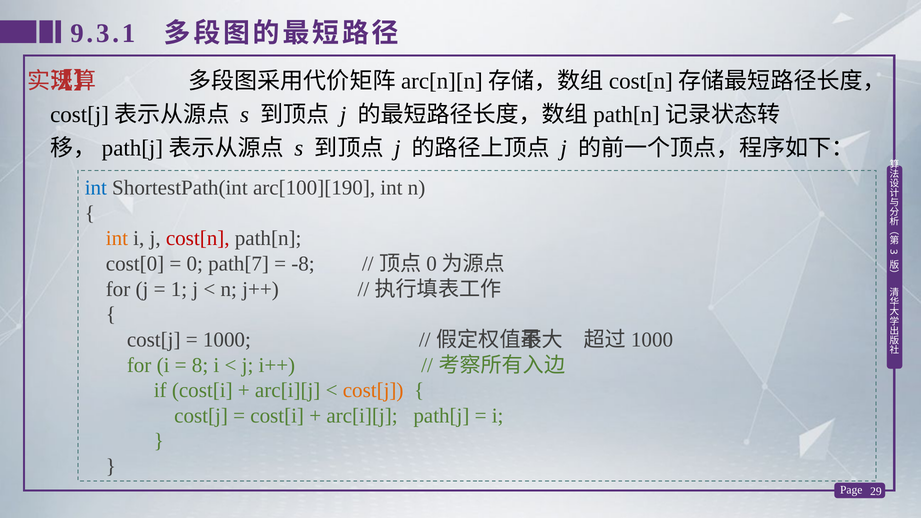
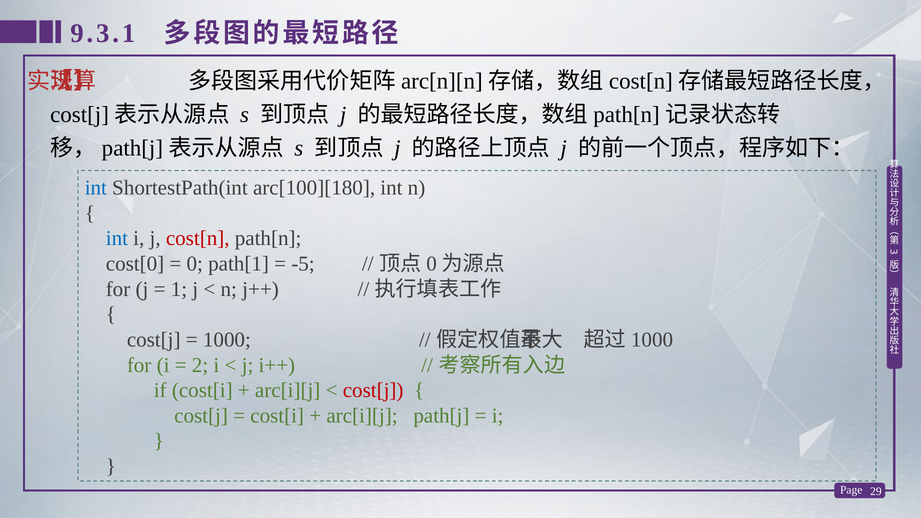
arc[100][190: arc[100][190 -> arc[100][180 (314, 188)
int colour: orange -> blue (117, 239)
path[7: path[7 -> path[1 (239, 264)
-8: -8 -> -5 (303, 264)
8: 8 -> 2 (200, 365)
cost[j colour: orange -> red (373, 390)
